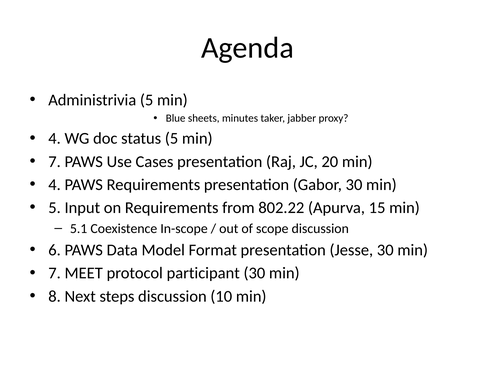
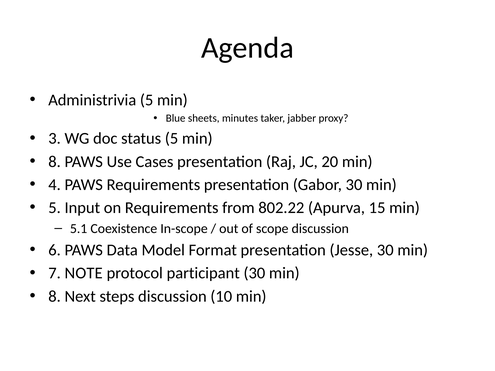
4: 4 -> 3 (55, 139)
7: 7 -> 8 (55, 162)
MEET: MEET -> NOTE (84, 273)
